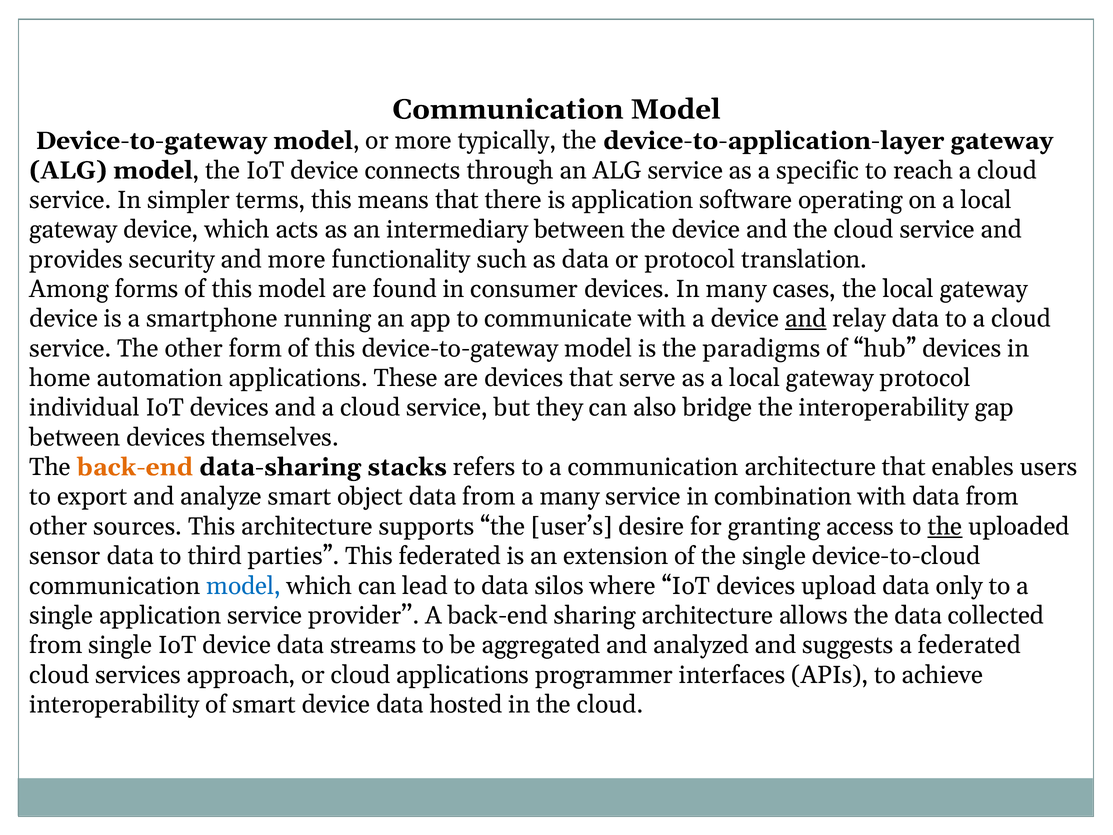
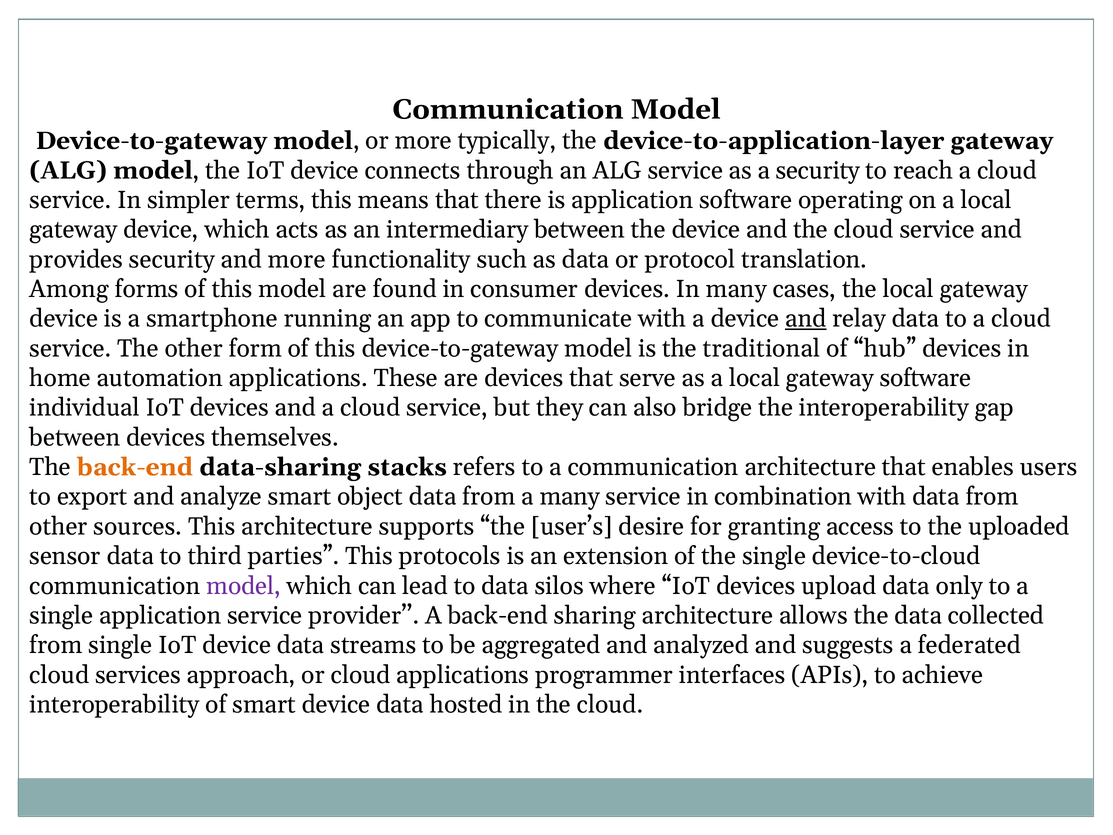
a specific: specific -> security (818, 170)
paradigms: paradigms -> traditional (762, 348)
gateway protocol: protocol -> software (925, 378)
the underline: present -> none (945, 526)
This federated: federated -> protocols (450, 556)
model colour: blue -> purple (244, 586)
